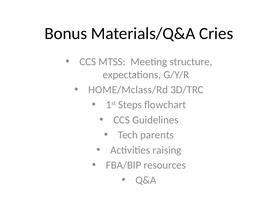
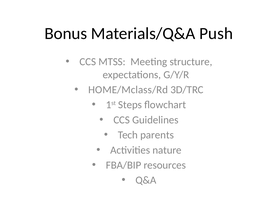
Cries: Cries -> Push (216, 34)
raising: raising -> nature (167, 150)
